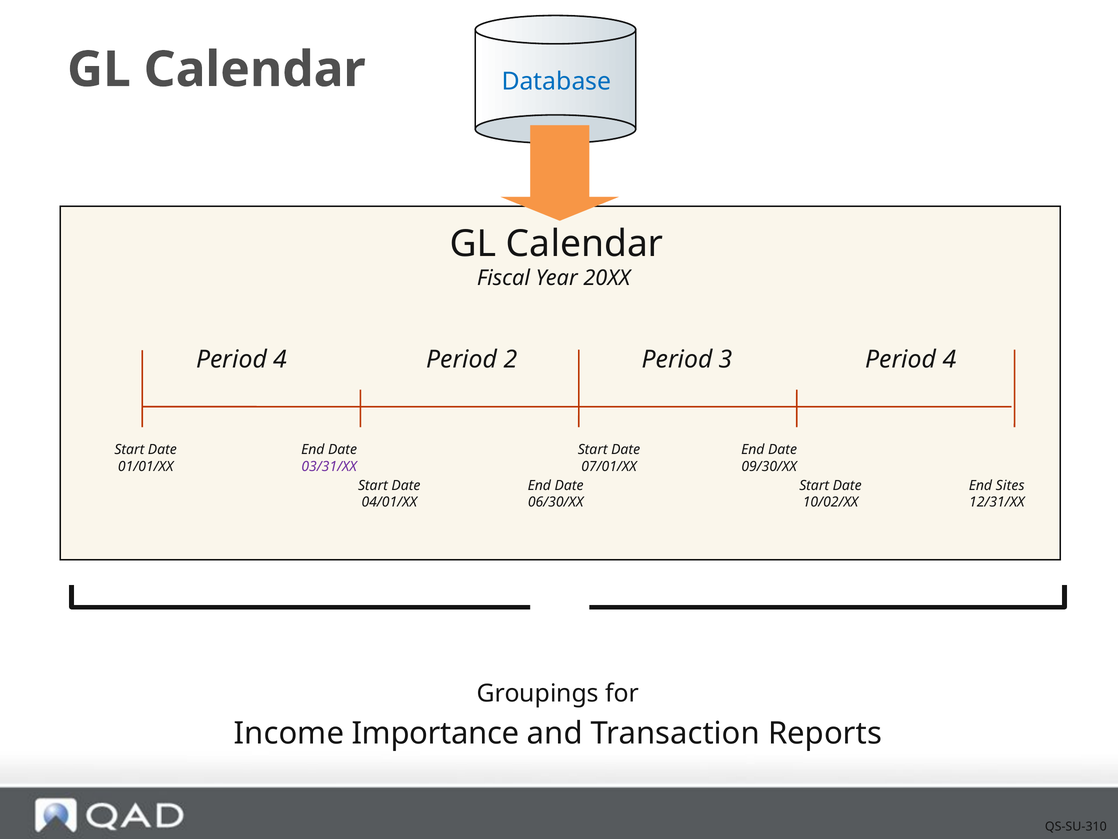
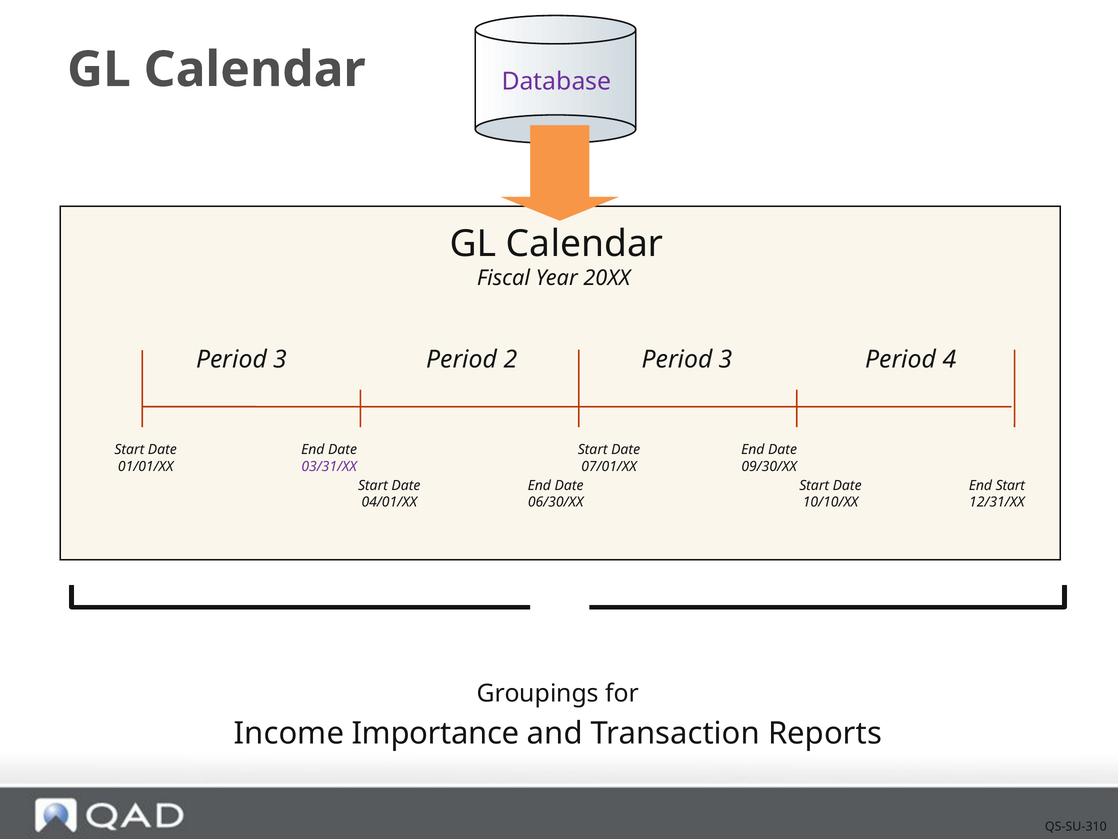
Database colour: blue -> purple (556, 82)
4: 4 -> 3 (280, 359)
End Sites: Sites -> Start (1010, 485)
10/02/XX: 10/02/XX -> 10/10/XX (831, 502)
